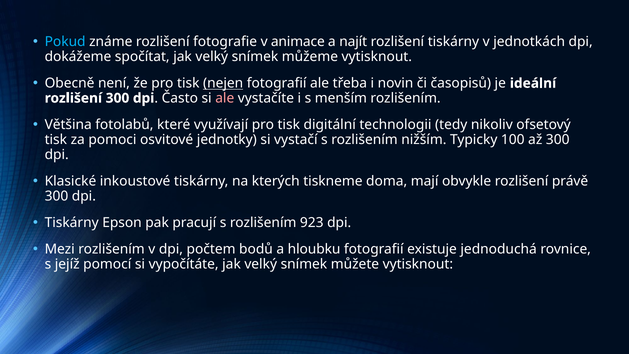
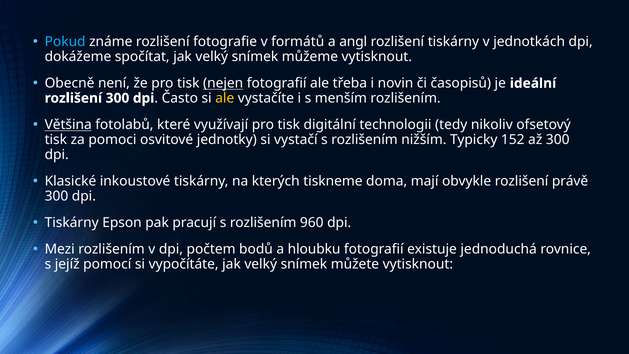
animace: animace -> formátů (298, 42)
najít: najít -> angl (353, 42)
ale colour: pink -> yellow (225, 98)
Většina underline: none -> present (68, 125)
100: 100 -> 152 (513, 140)
923: 923 -> 960 (312, 223)
